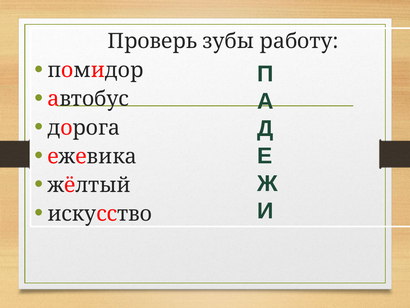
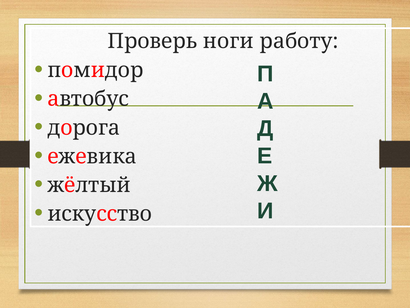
зубы: зубы -> ноги (228, 41)
